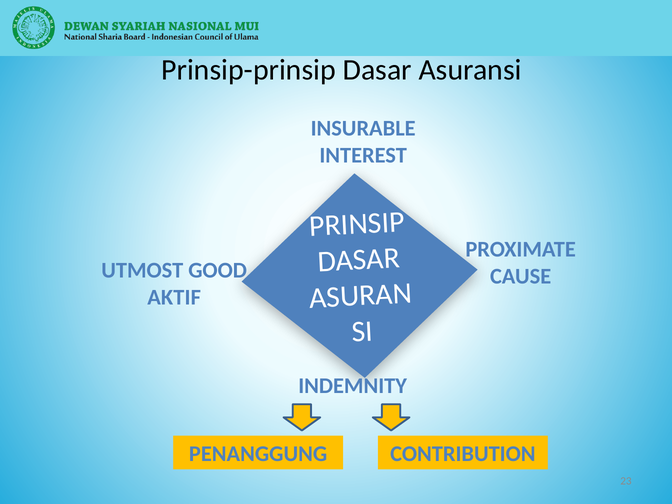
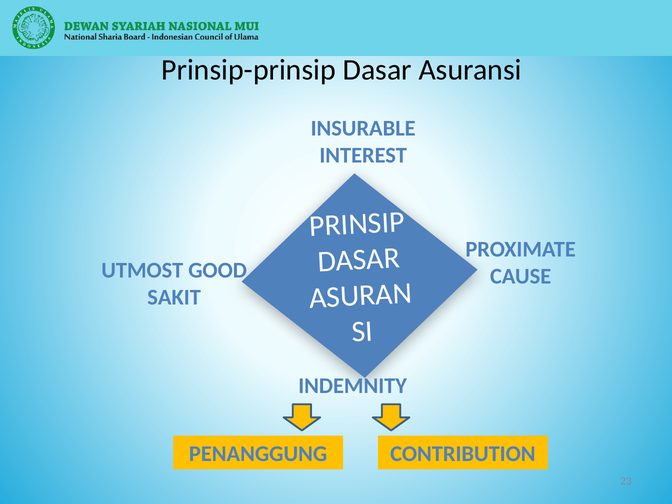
AKTIF: AKTIF -> SAKIT (174, 297)
